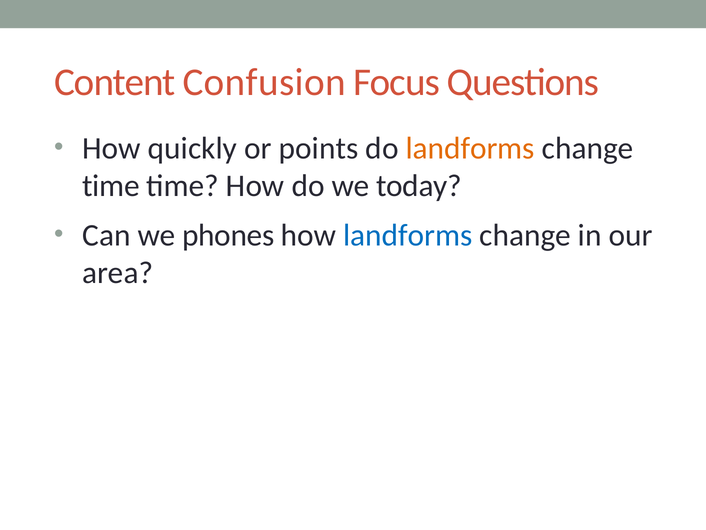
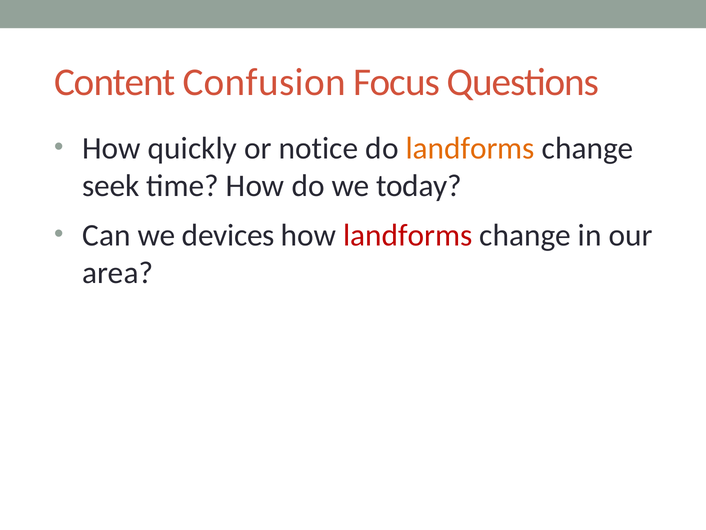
points: points -> notice (319, 148)
time: time -> seek (111, 186)
phones: phones -> devices (228, 235)
landforms colour: blue -> red (408, 235)
